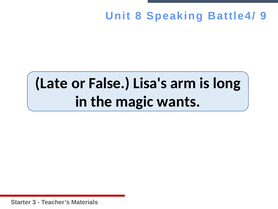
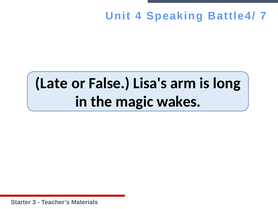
8: 8 -> 4 (138, 16)
9: 9 -> 7 (263, 16)
wants: wants -> wakes (179, 101)
